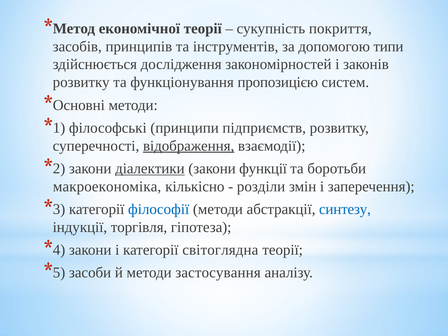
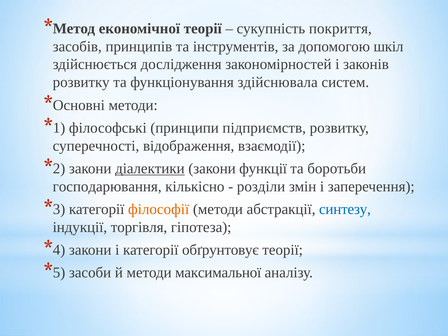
типи: типи -> шкіл (388, 46)
пропозицією: пропозицією -> здійснювала (278, 82)
відображення underline: present -> none (189, 146)
макроекономіка: макроекономіка -> господарювання (107, 186)
філософії colour: blue -> orange (159, 209)
світоглядна: світоглядна -> обґрунтовує (220, 250)
застосування: застосування -> максимальної (218, 273)
